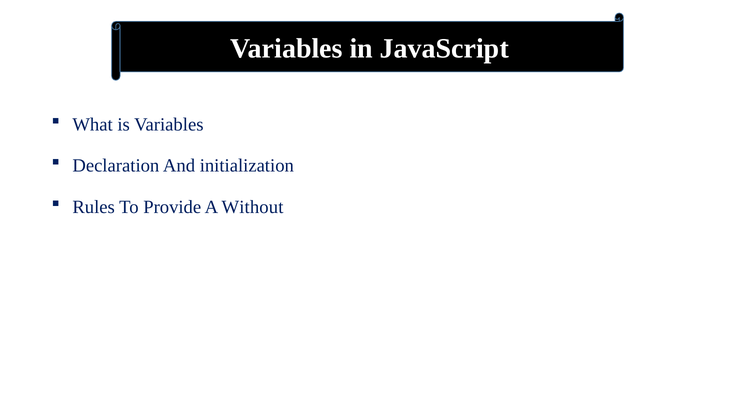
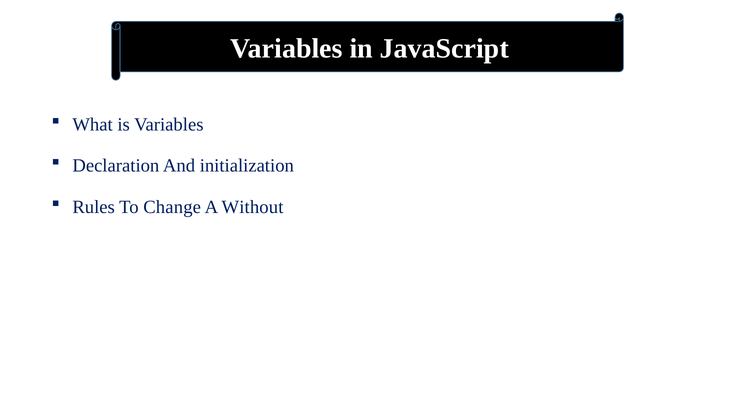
Provide: Provide -> Change (172, 207)
